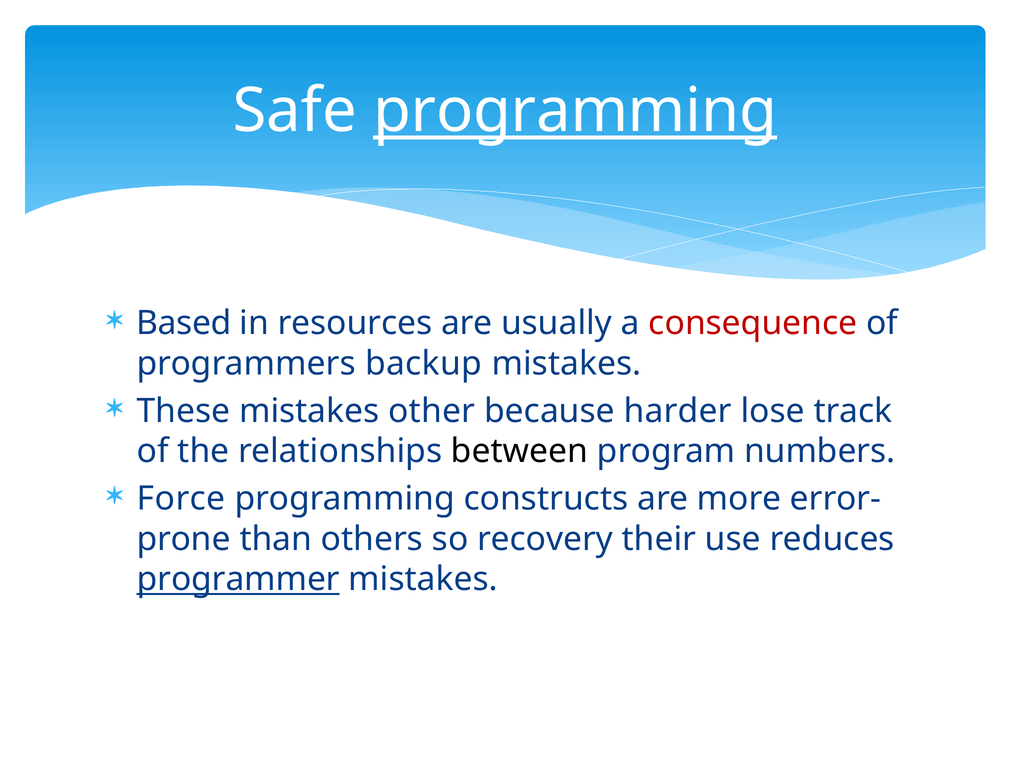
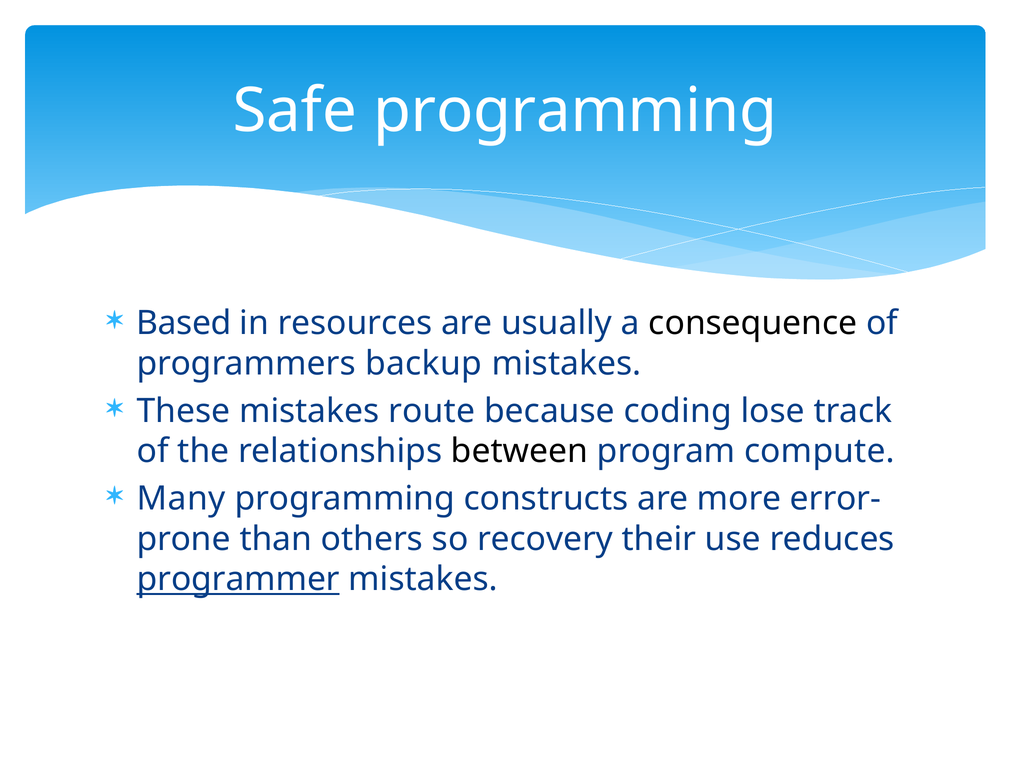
programming underline: present -> none (575, 111)
consequence colour: red -> black (753, 323)
other: other -> route (432, 411)
harder: harder -> coding (678, 411)
numbers: numbers -> compute (820, 451)
Force: Force -> Many (181, 498)
